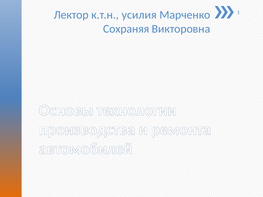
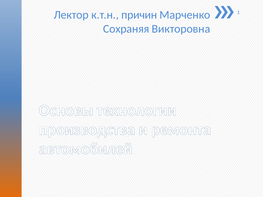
усилия: усилия -> причин (139, 15)
